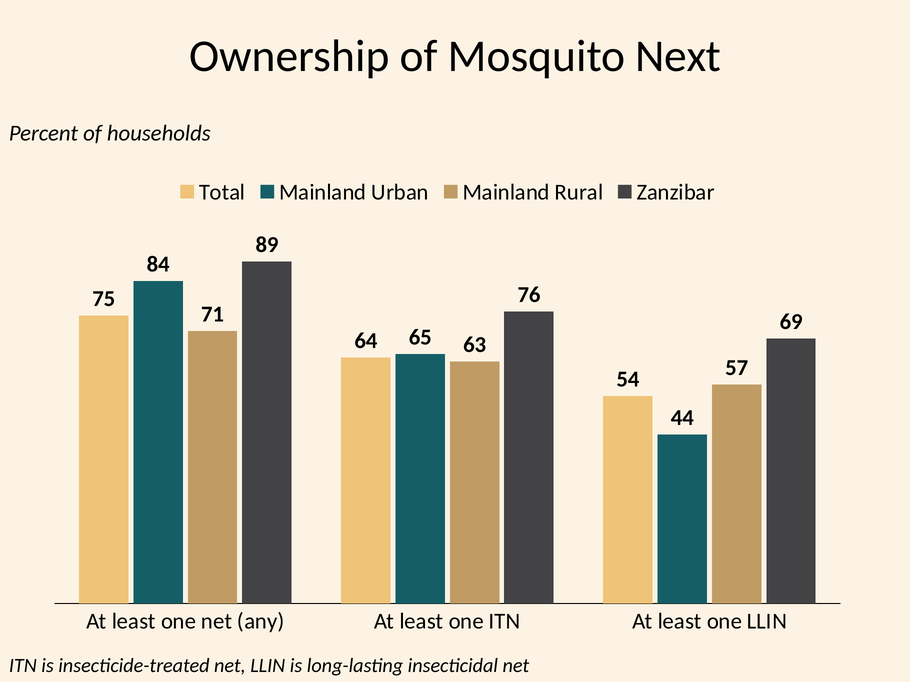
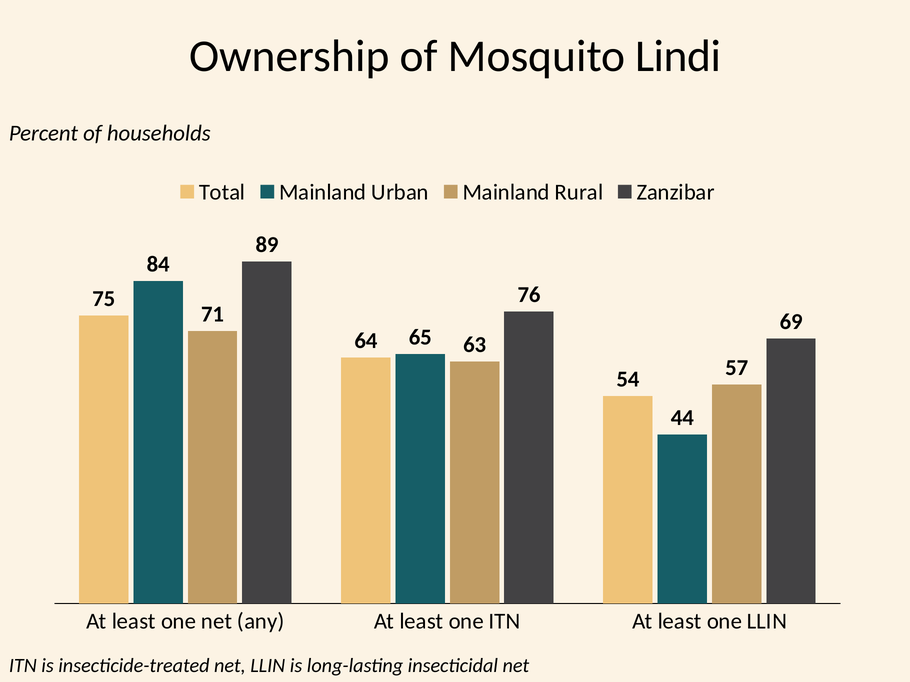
Next: Next -> Lindi (678, 56)
